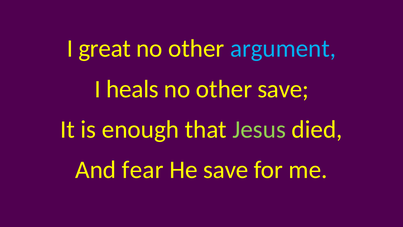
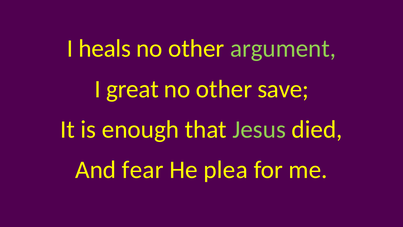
great: great -> heals (105, 49)
argument colour: light blue -> light green (283, 49)
heals: heals -> great (133, 89)
He save: save -> plea (226, 170)
